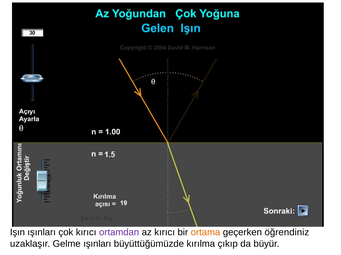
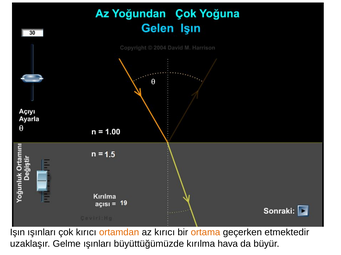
ortamdan colour: purple -> orange (119, 233)
öğrendiniz: öğrendiniz -> etmektedir (287, 233)
çıkıp: çıkıp -> hava (228, 244)
